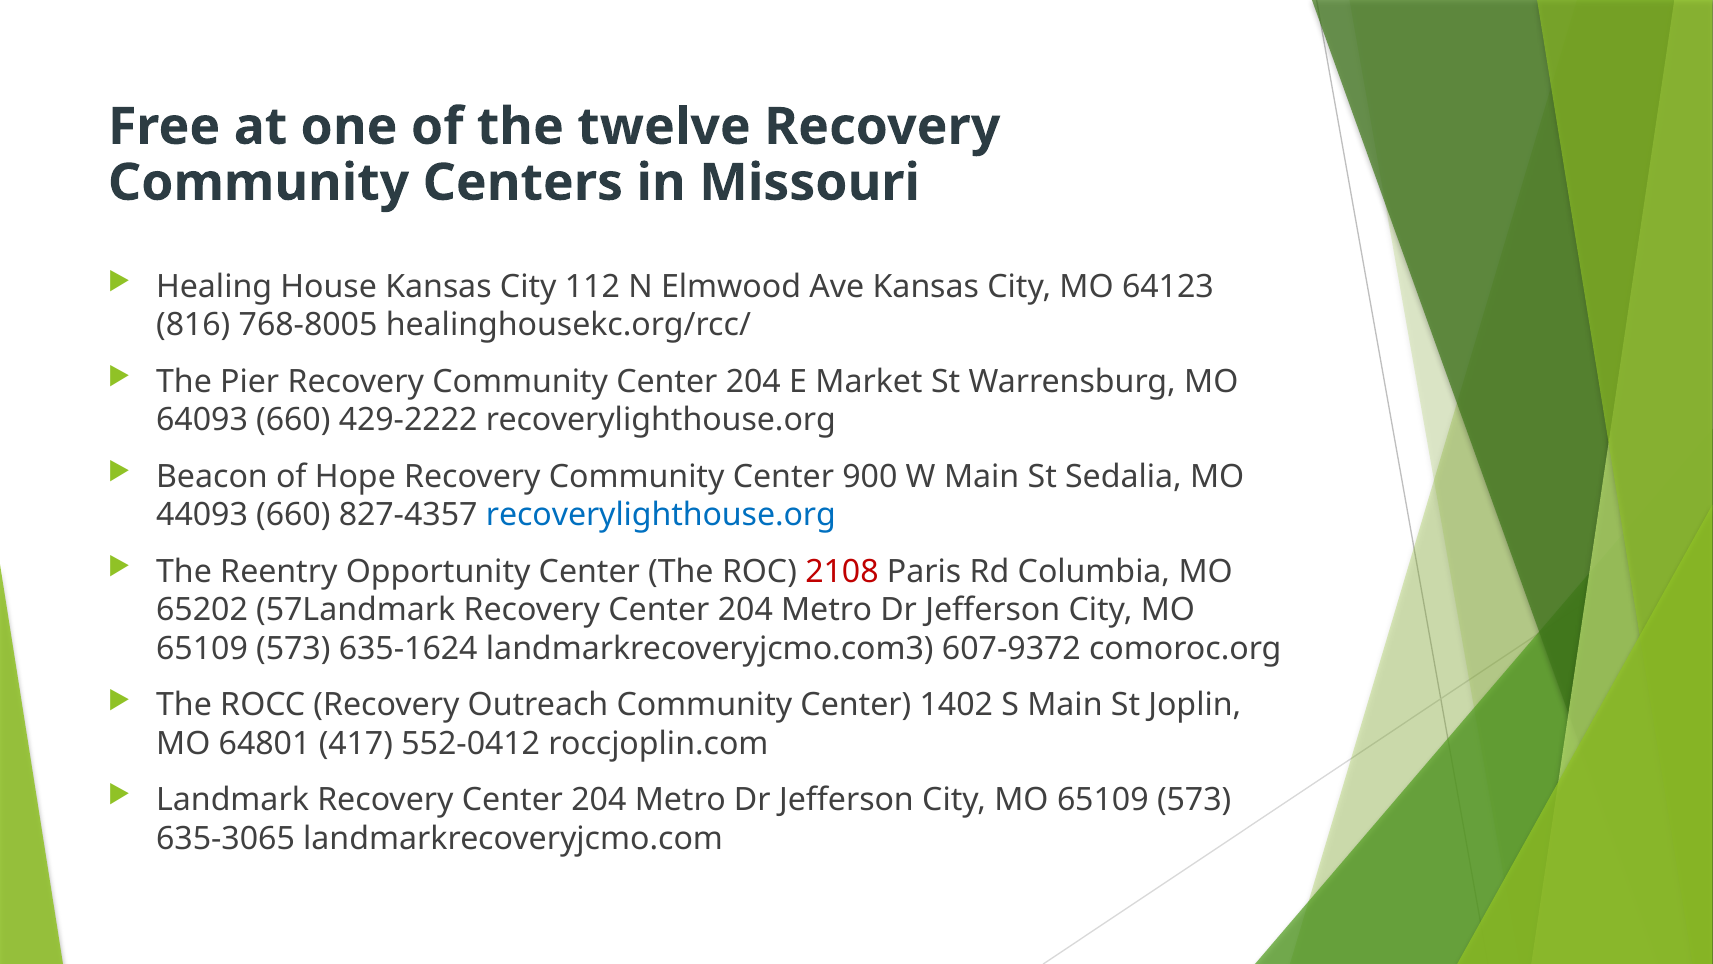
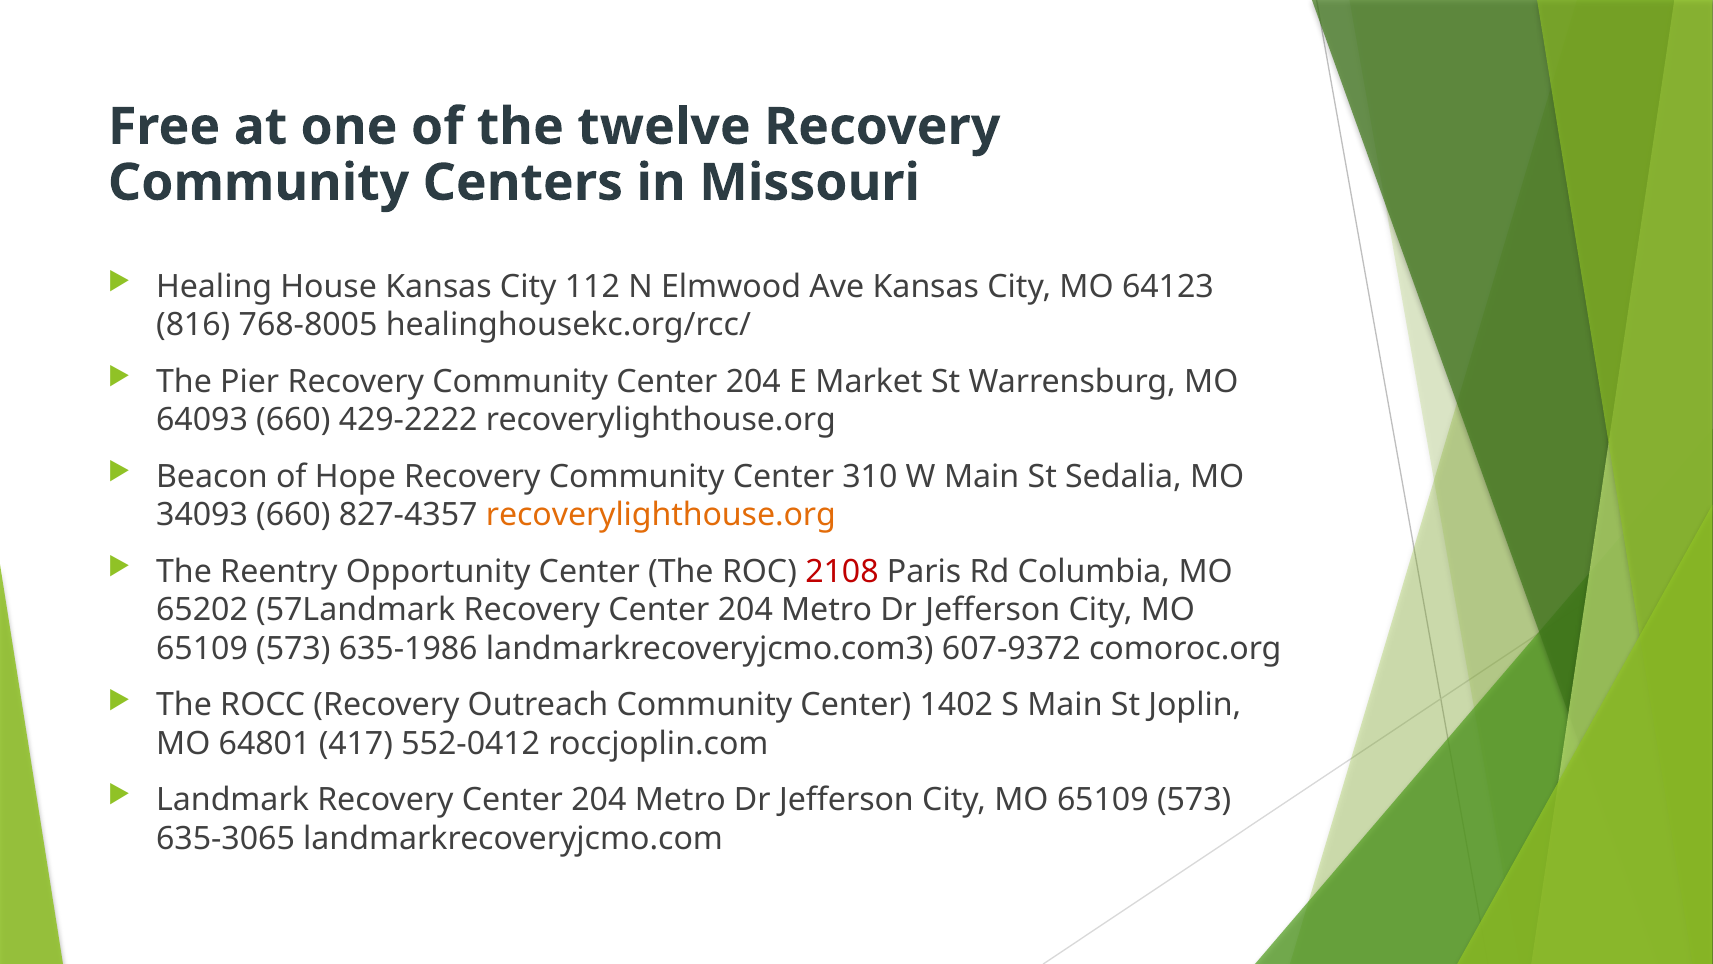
900: 900 -> 310 (870, 476)
44093: 44093 -> 34093 (202, 515)
recoverylighthouse.org colour: blue -> orange (661, 515)
635-1624: 635-1624 -> 635-1986 (408, 648)
